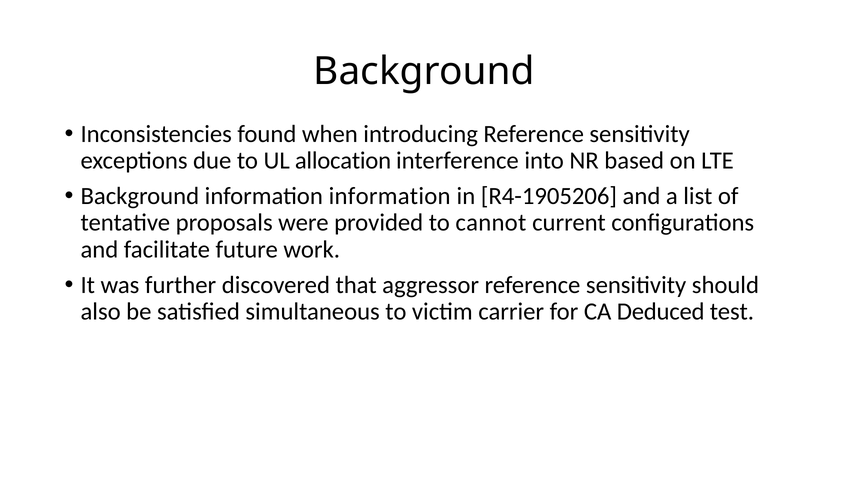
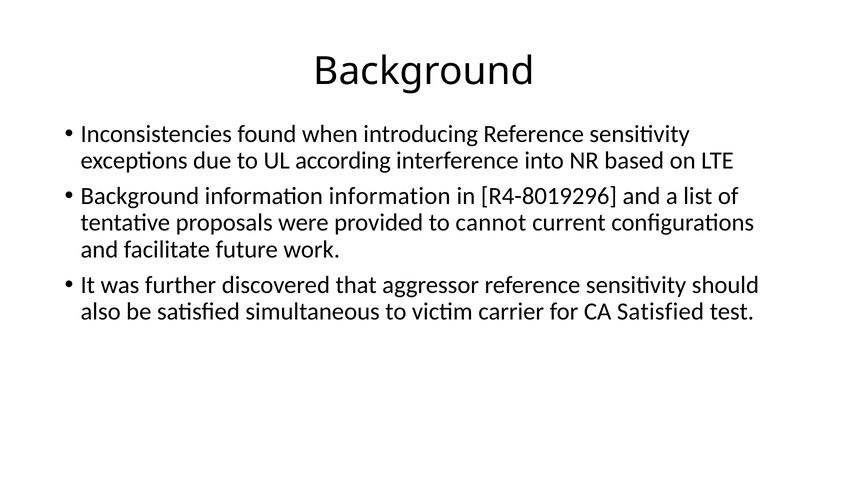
allocation: allocation -> according (343, 161)
R4-1905206: R4-1905206 -> R4-8019296 (549, 196)
CA Deduced: Deduced -> Satisfied (660, 312)
